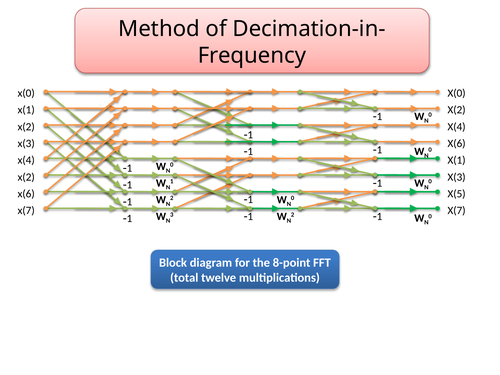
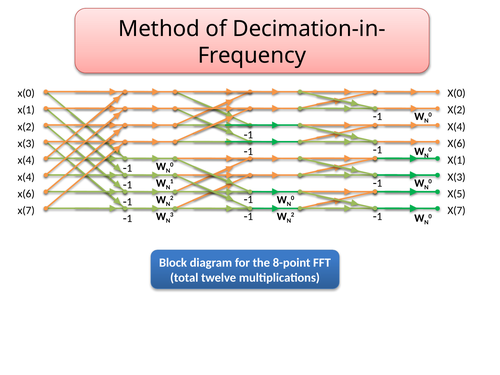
x(2: x(2 -> x(4 (26, 177)
